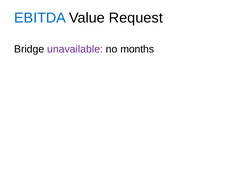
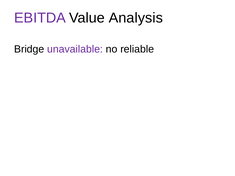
EBITDA colour: blue -> purple (40, 18)
Request: Request -> Analysis (136, 18)
months: months -> reliable (137, 49)
